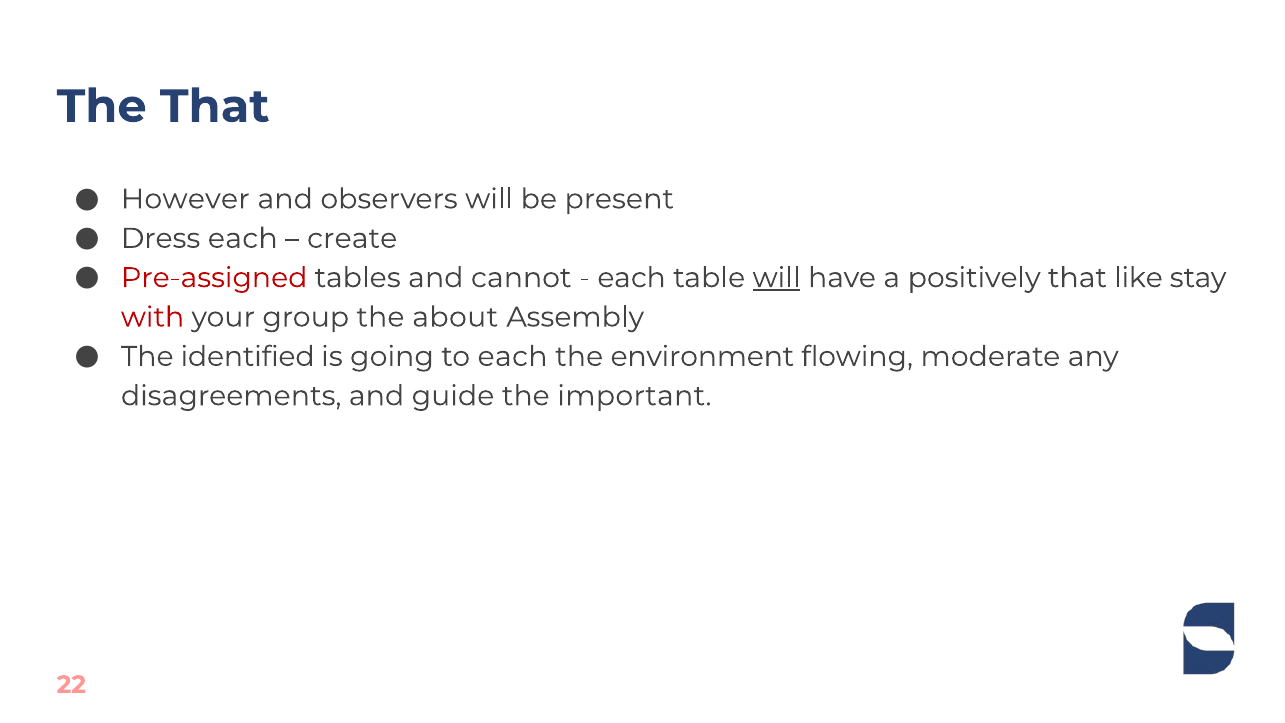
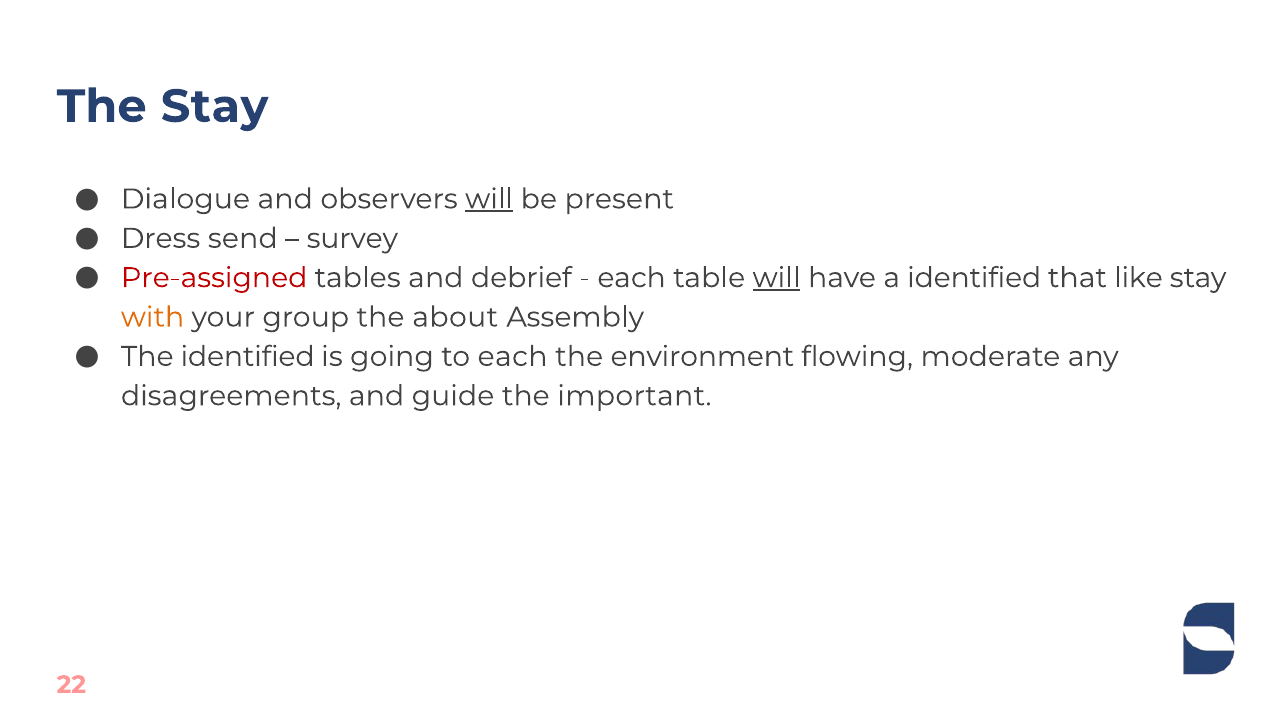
The That: That -> Stay (215, 106)
However: However -> Dialogue (185, 199)
will underline: none -> present (489, 199)
Dress each: each -> send (243, 238)
create: create -> survey (352, 238)
cannot: cannot -> debrief (521, 278)
a positively: positively -> identified (974, 278)
with colour: red -> orange (153, 317)
